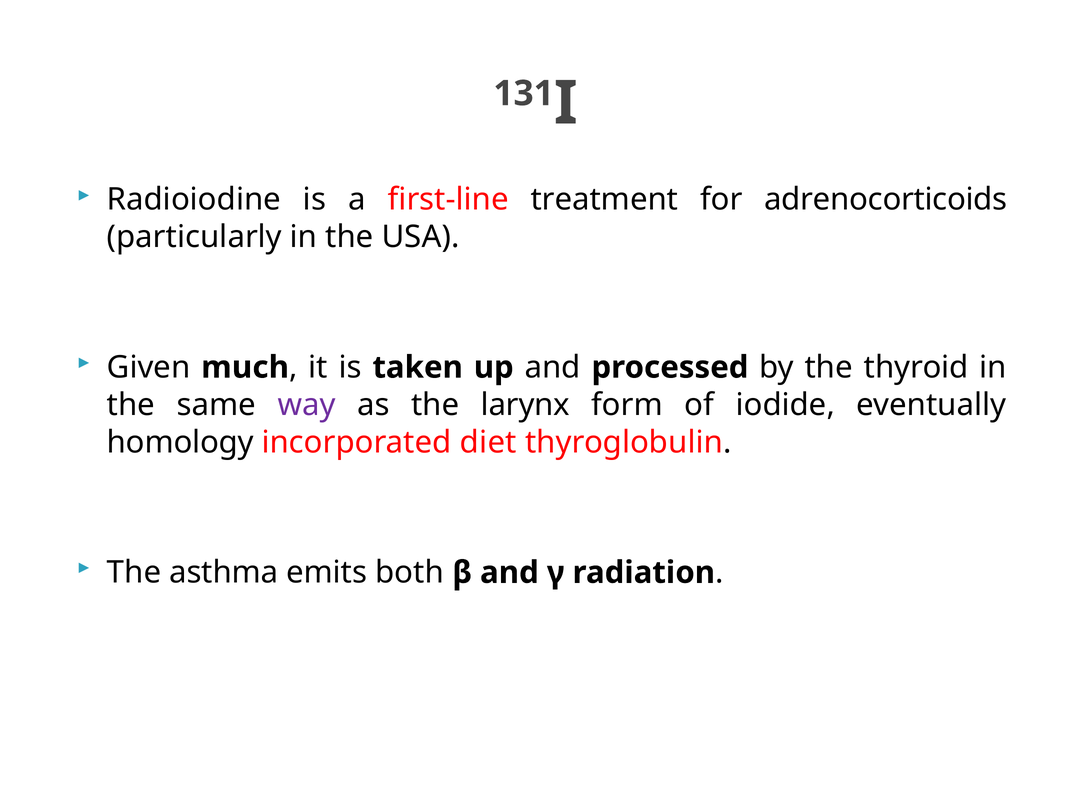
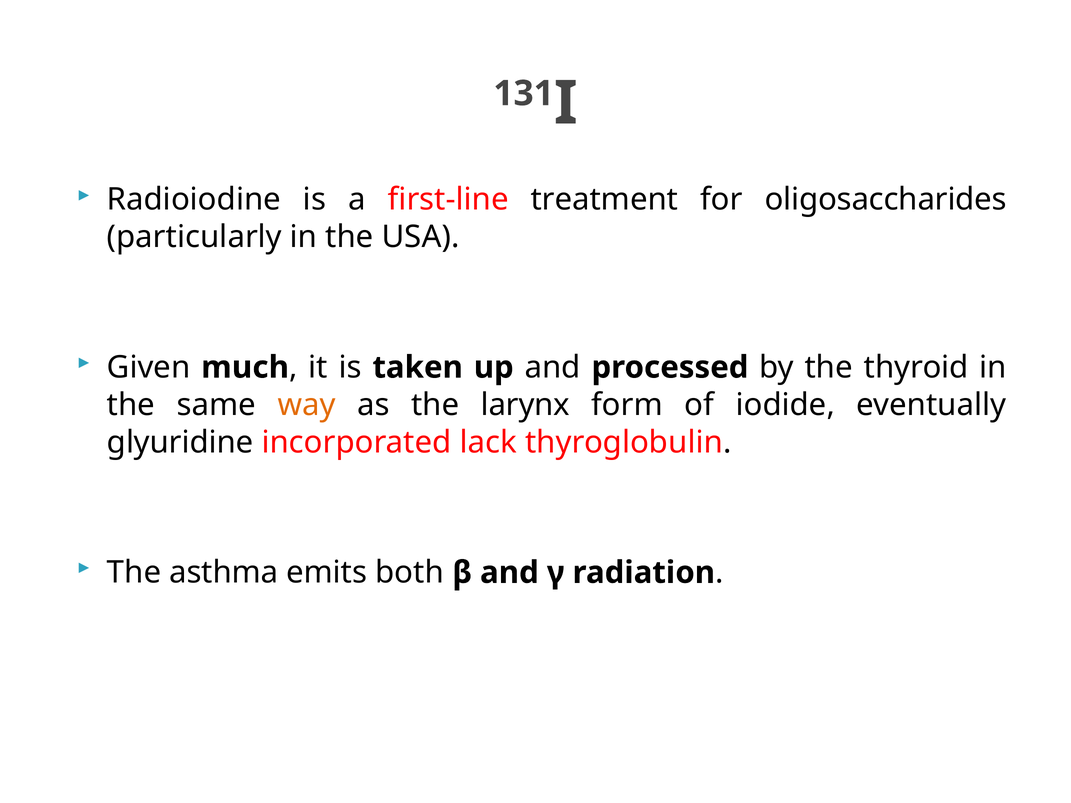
adrenocorticoids: adrenocorticoids -> oligosaccharides (886, 200)
way colour: purple -> orange (307, 405)
homology: homology -> glyuridine (180, 442)
diet: diet -> lack (488, 442)
